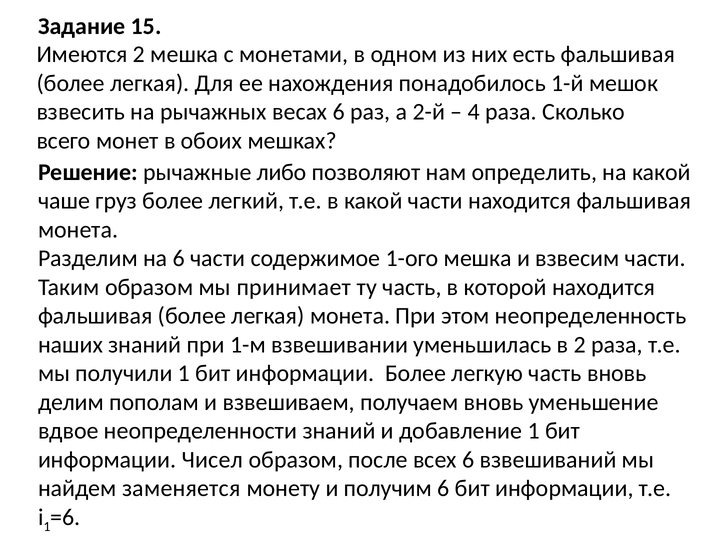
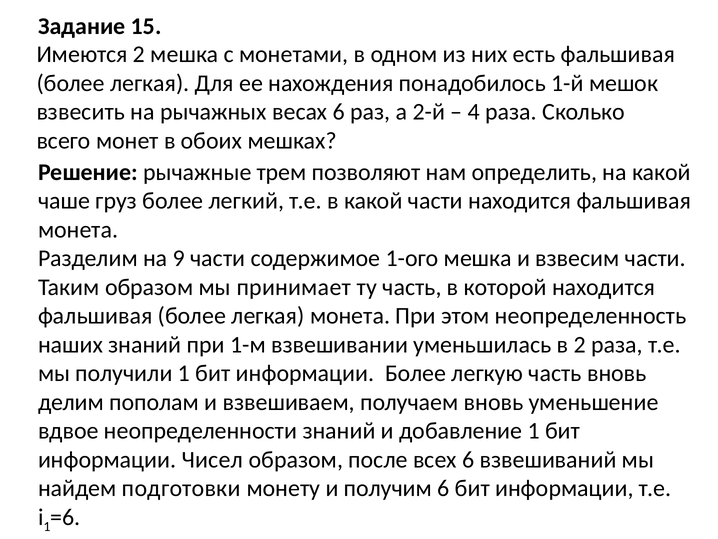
либо: либо -> трем (282, 172)
на 6: 6 -> 9 (179, 258)
заменяется: заменяется -> подготовки (181, 488)
